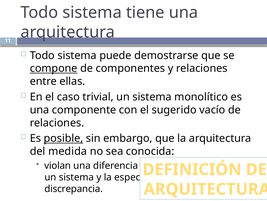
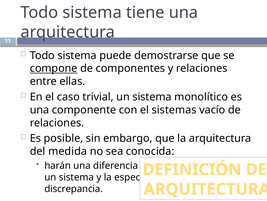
sugerido: sugerido -> sistemas (174, 109)
posible underline: present -> none (63, 138)
violan: violan -> harán (58, 165)
